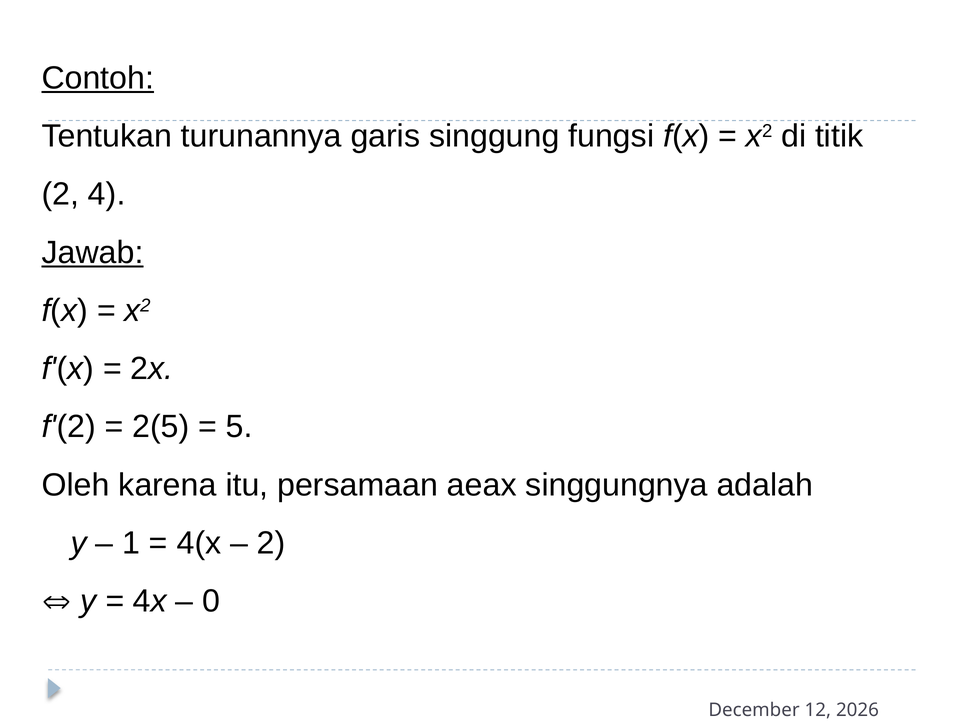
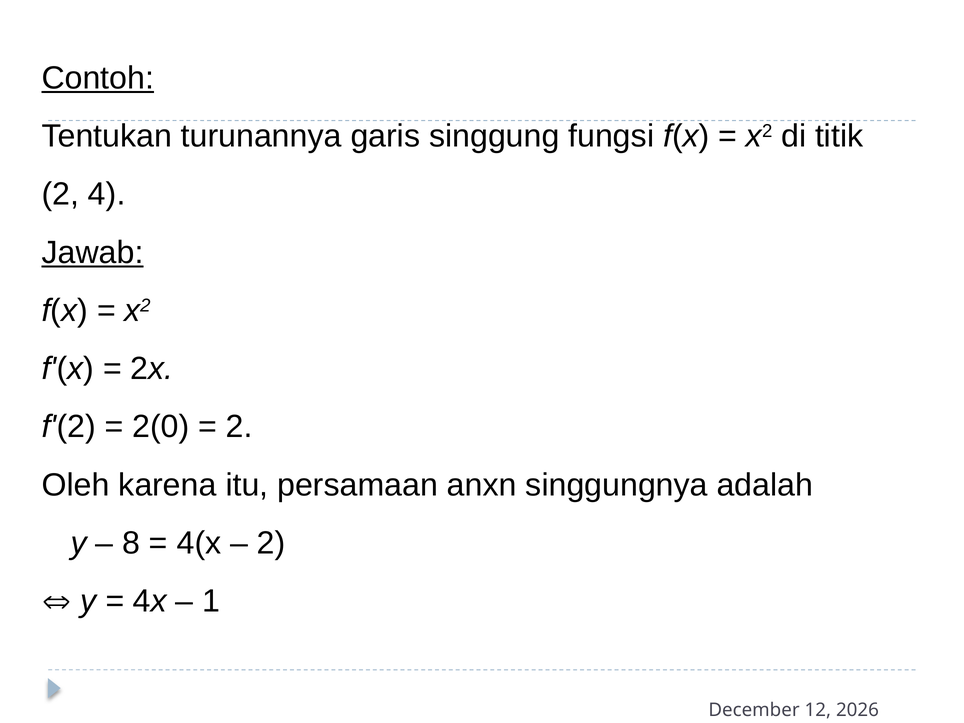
2(5: 2(5 -> 2(0 (161, 427)
5: 5 -> 2 (239, 427)
aeax: aeax -> anxn (482, 485)
1: 1 -> 8 (131, 543)
0: 0 -> 1 (211, 601)
